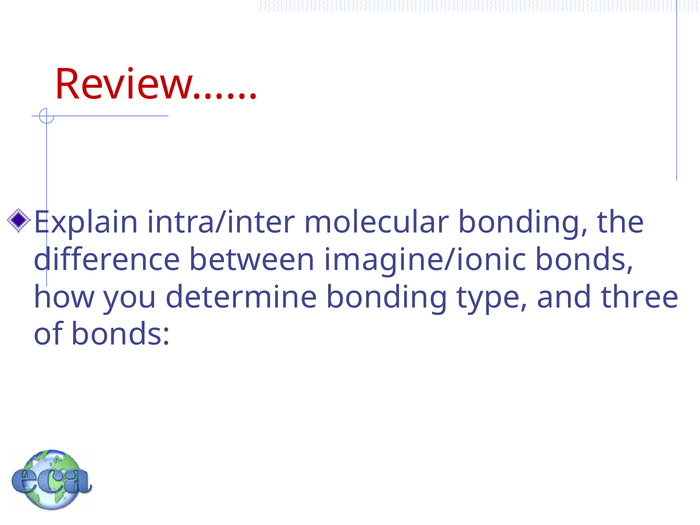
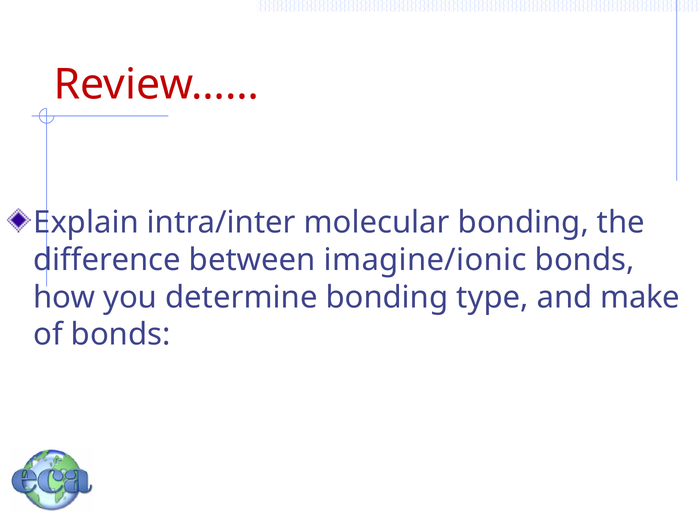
three: three -> make (640, 297)
